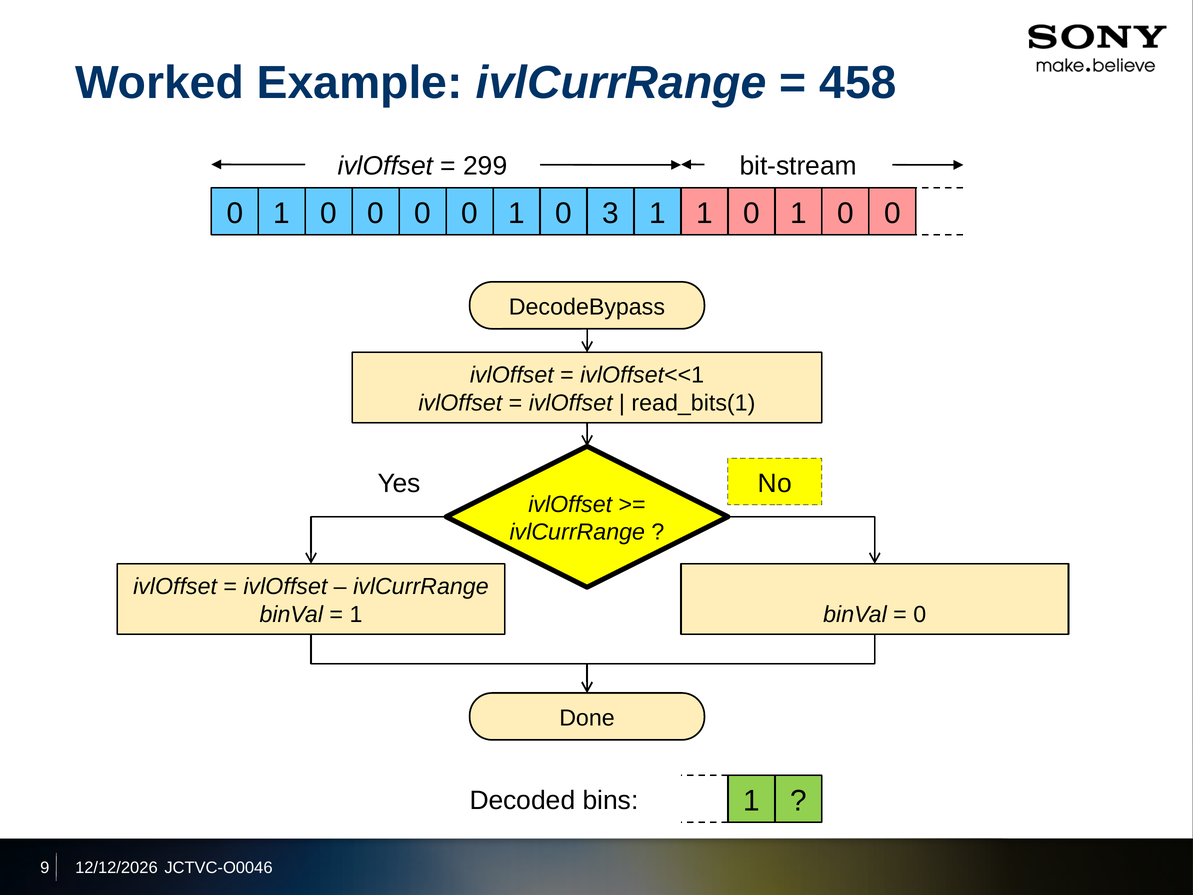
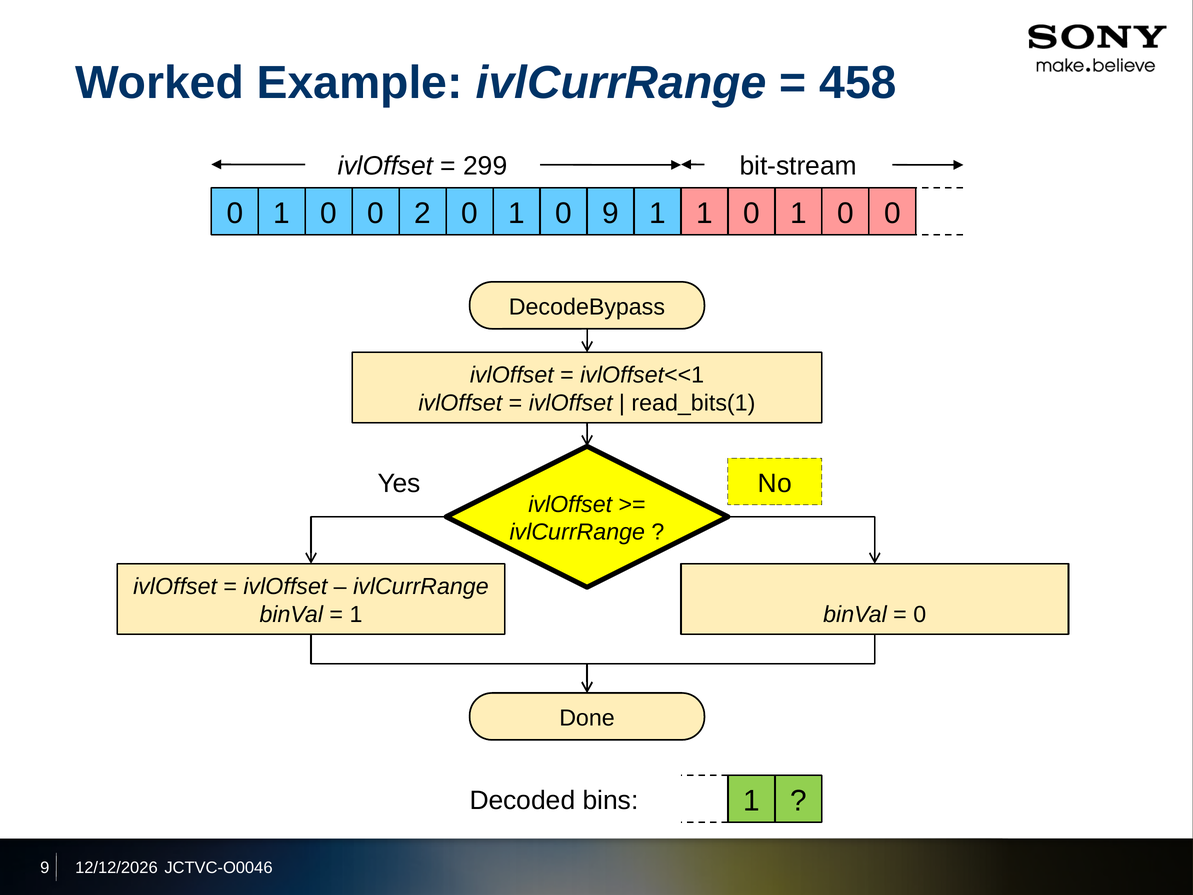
1 0 0 0: 0 -> 2 (423, 213)
0 3: 3 -> 9 (611, 213)
